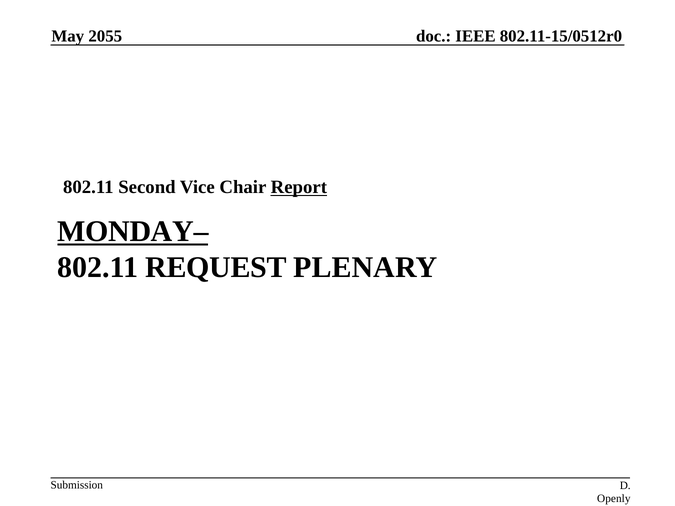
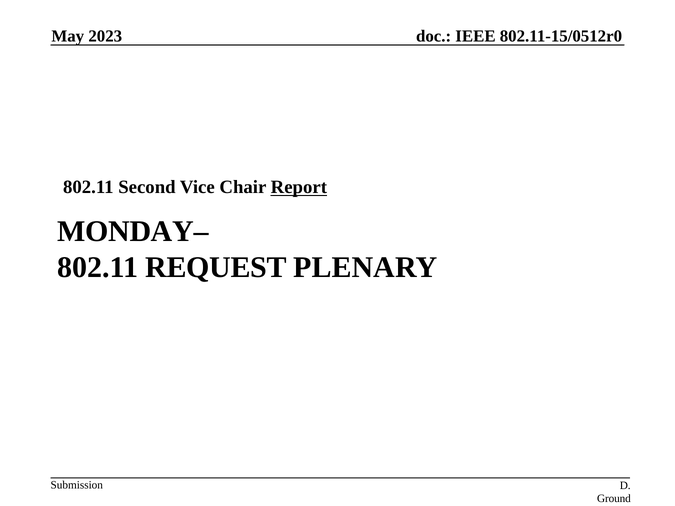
2055: 2055 -> 2023 (105, 36)
MONDAY– underline: present -> none (133, 232)
Openly: Openly -> Ground (614, 499)
